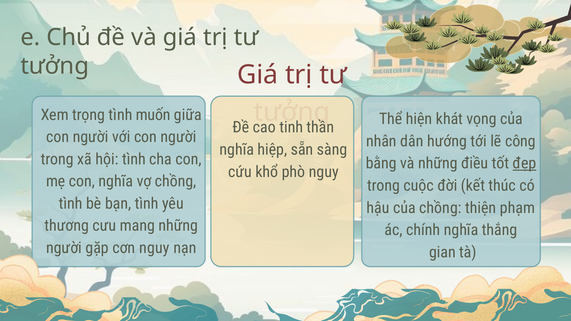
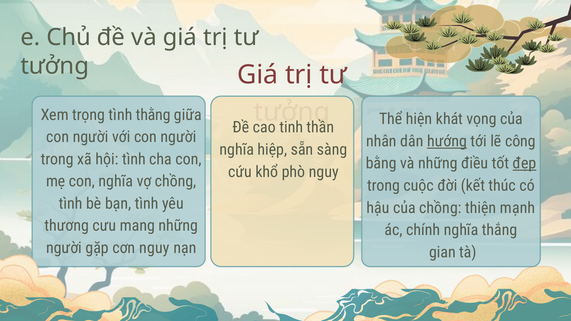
muốn: muốn -> thằng (153, 115)
hướng underline: none -> present (447, 141)
phạm: phạm -> mạnh (518, 208)
